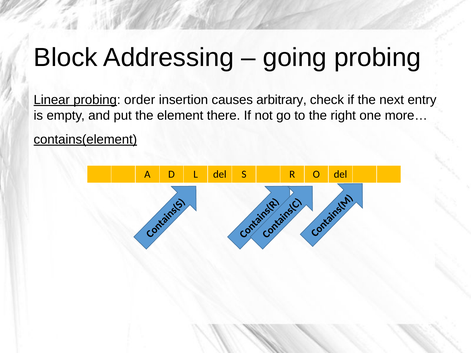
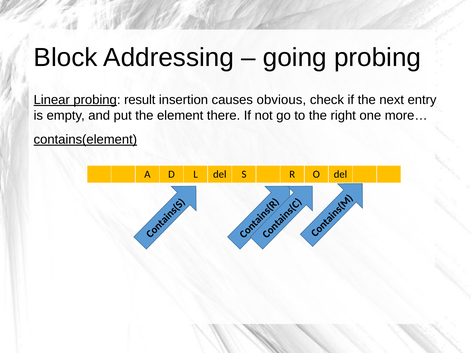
order: order -> result (140, 100)
arbitrary: arbitrary -> obvious (281, 100)
